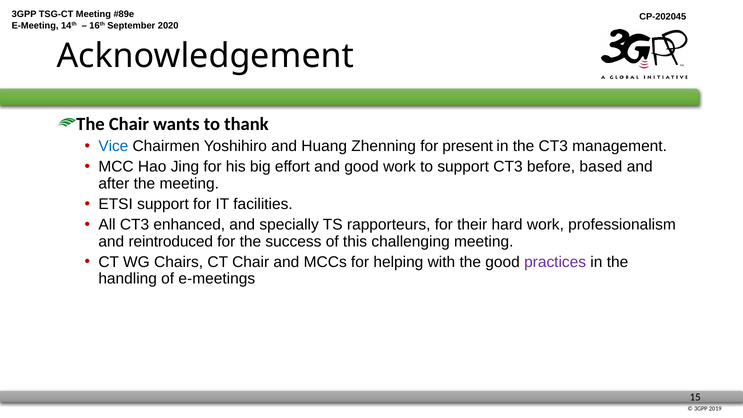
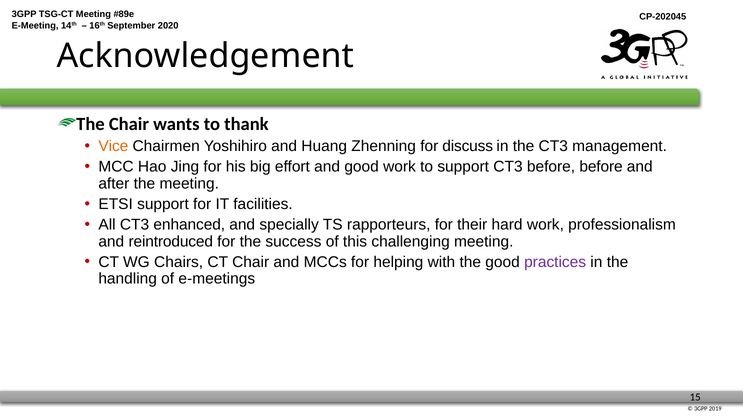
Vice colour: blue -> orange (113, 146)
present: present -> discuss (468, 146)
before based: based -> before (601, 167)
